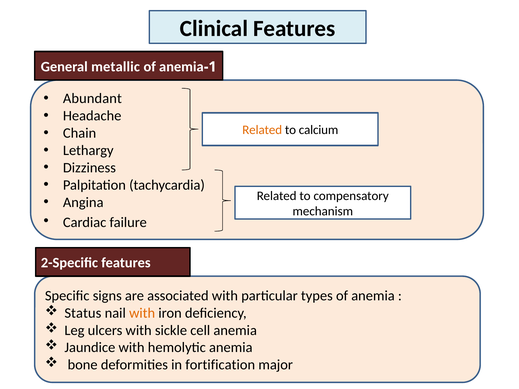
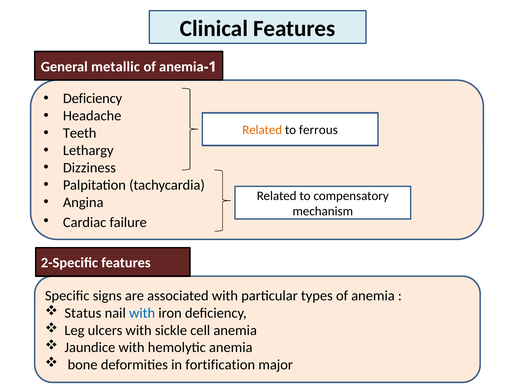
Abundant: Abundant -> Deficiency (93, 99)
calcium: calcium -> ferrous (318, 130)
Chain: Chain -> Teeth (80, 133)
with colour: orange -> blue (142, 313)
